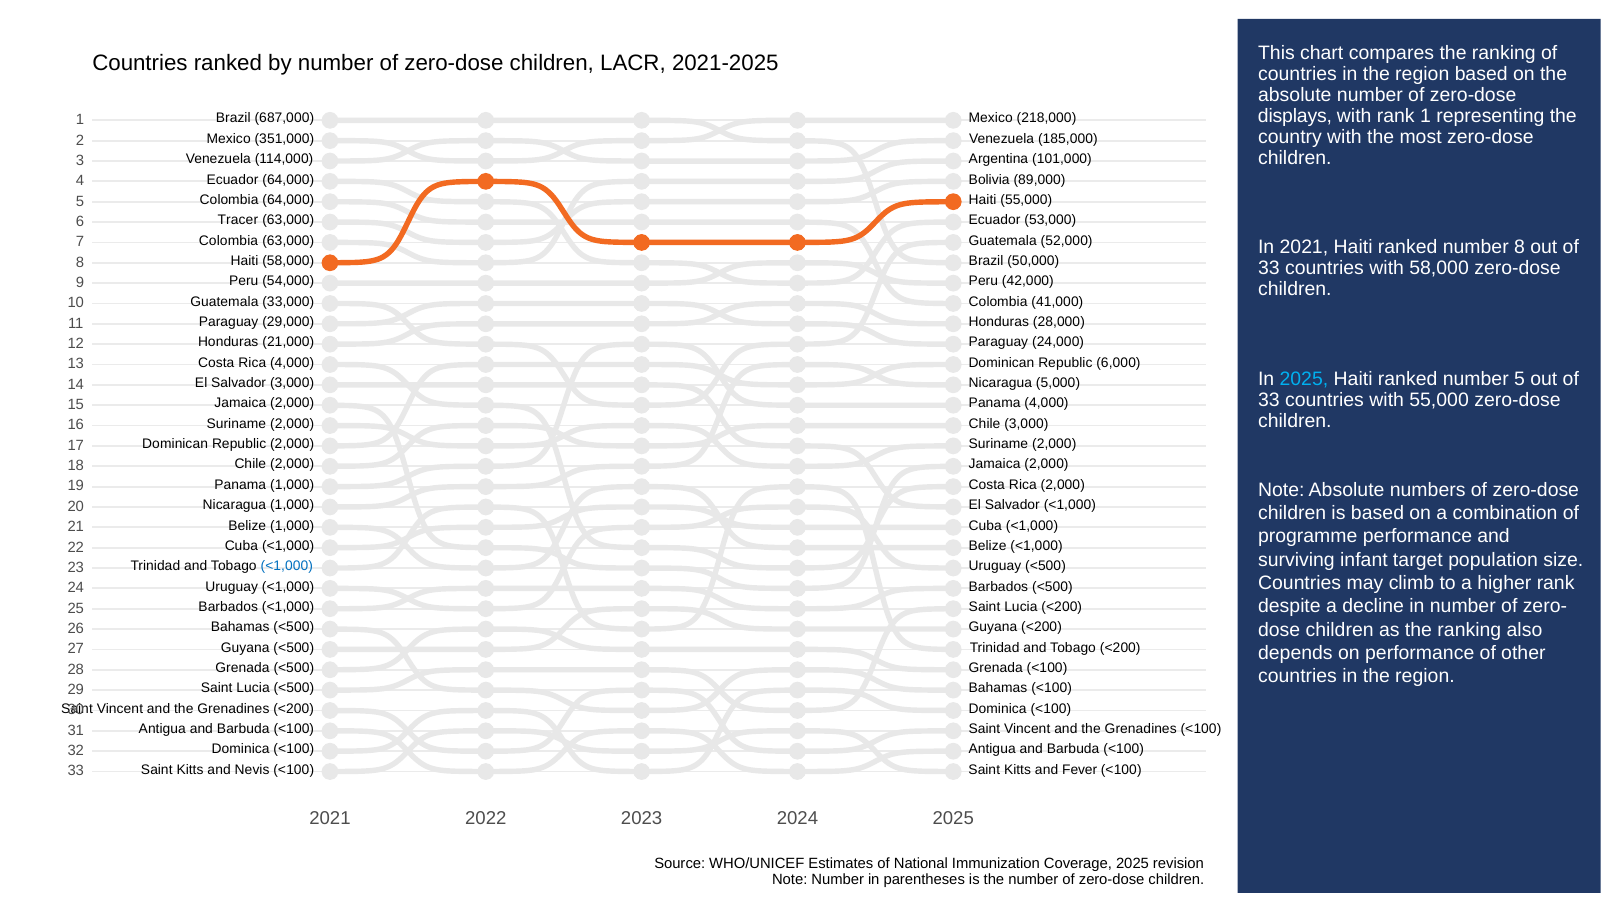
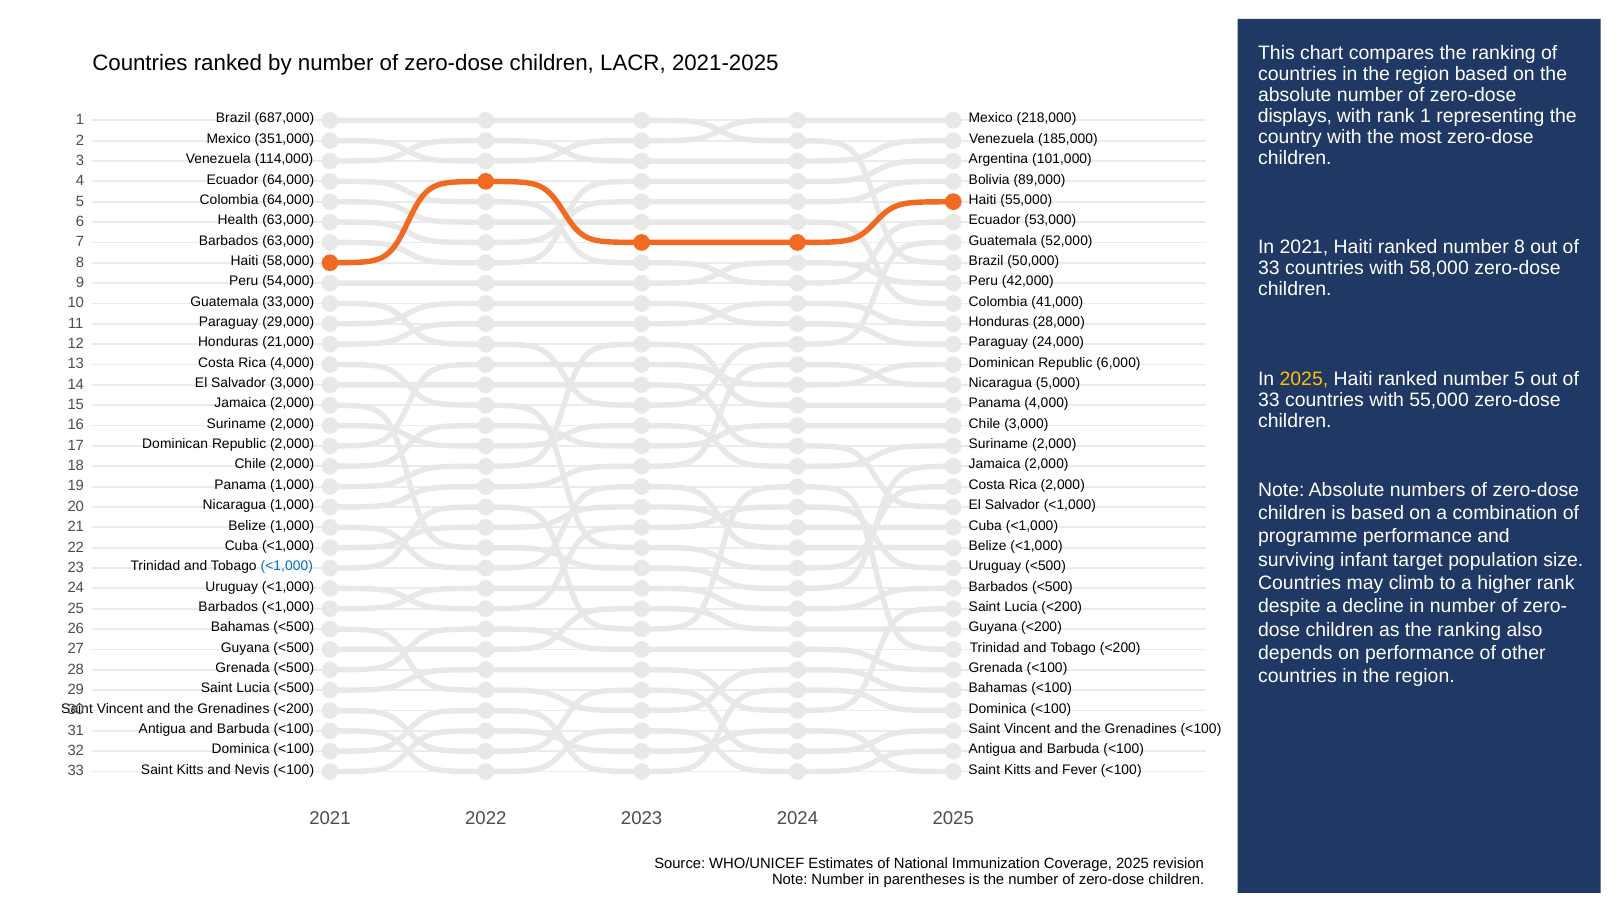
Tracer: Tracer -> Health (238, 220)
Colombia: Colombia -> Barbados (229, 240)
2025 colour: light blue -> yellow (1304, 379)
